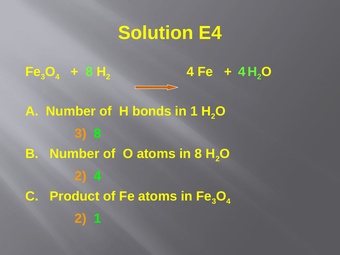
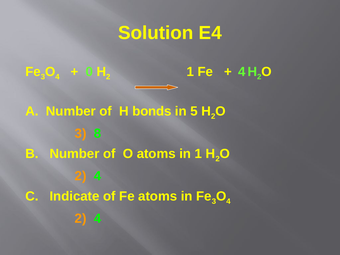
8: 8 -> 0 (89, 72)
H 2 4: 4 -> 1 (190, 72)
in 1: 1 -> 5 (194, 111)
in 8: 8 -> 1 (198, 154)
Product: Product -> Indicate (75, 196)
1: 1 -> 4 (97, 219)
